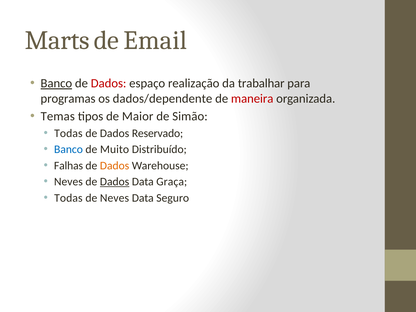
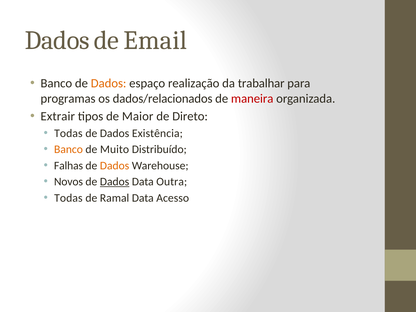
Marts: Marts -> Dados (57, 40)
Banco underline: present -> none (56, 83)
Dados colour: red -> orange (109, 83)
dados/dependente: dados/dependente -> dados/relacionados (163, 99)
Temas: Temas -> Extrair (58, 116)
Simão: Simão -> Direto (190, 116)
Reservado: Reservado -> Existência (157, 133)
Banco colour: blue -> orange (68, 149)
Neves: Neves -> Novos (69, 182)
Graça: Graça -> Outra (172, 182)
de Neves: Neves -> Ramal (115, 198)
Seguro: Seguro -> Acesso (173, 198)
